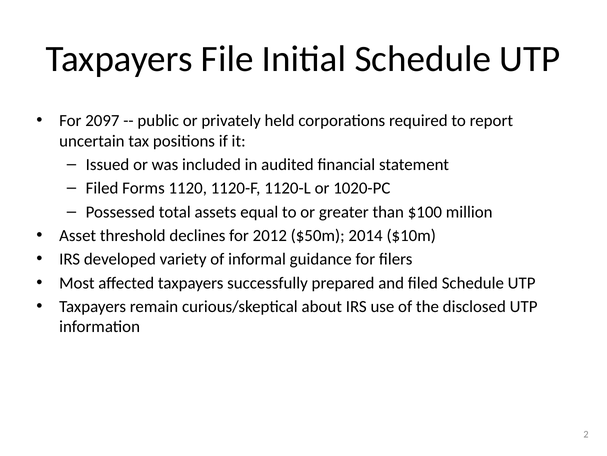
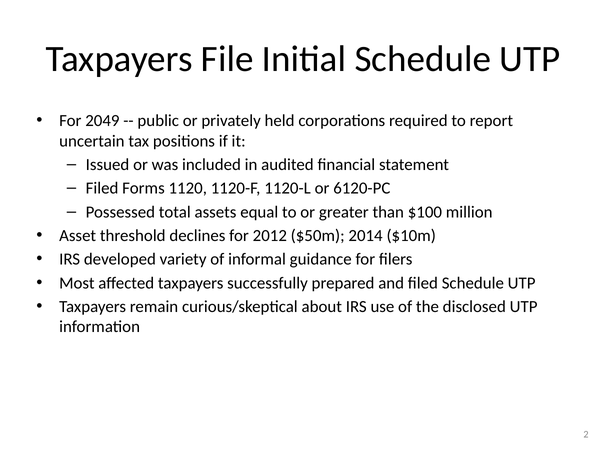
2097: 2097 -> 2049 (102, 121)
1020-PC: 1020-PC -> 6120-PC (362, 188)
